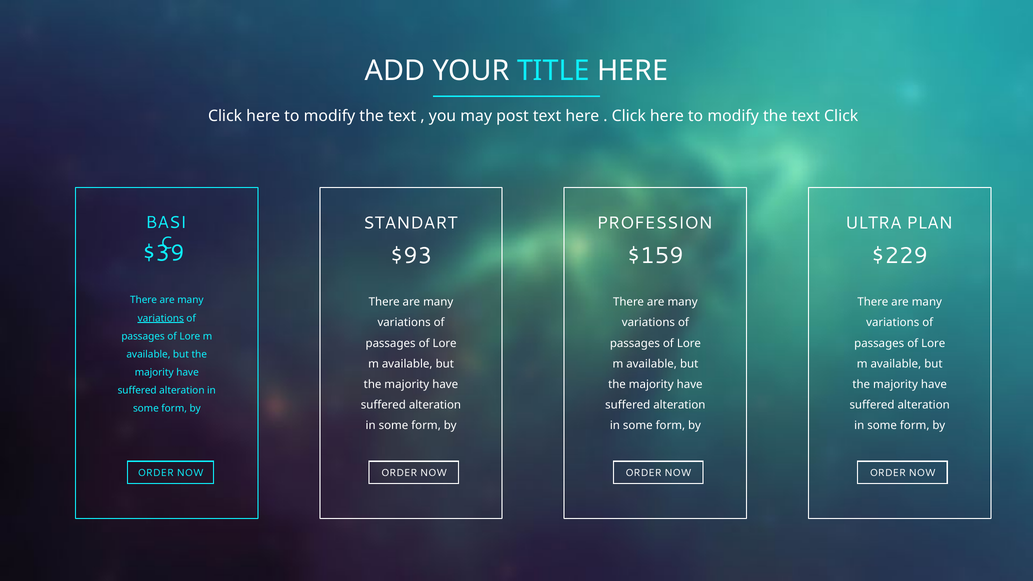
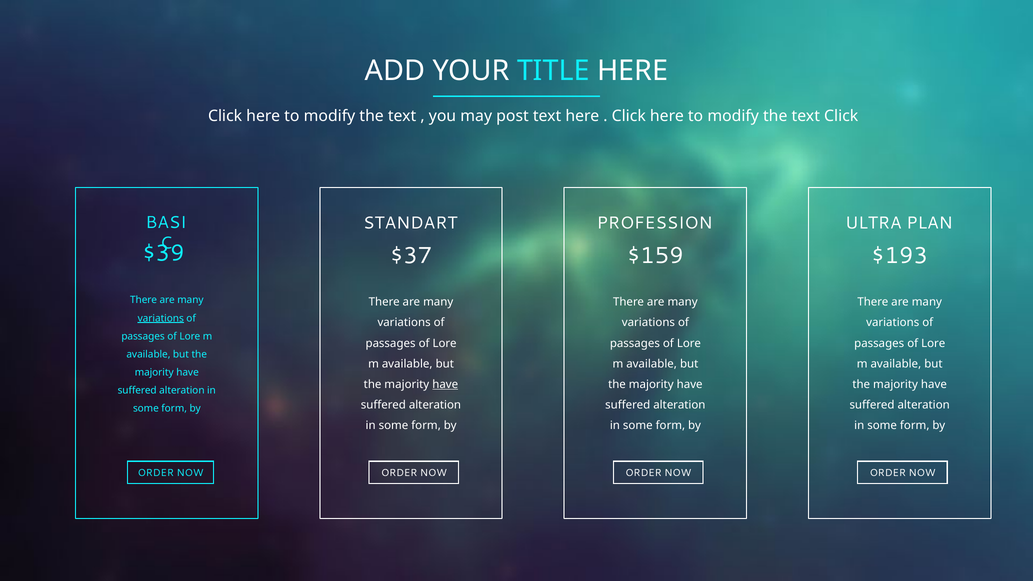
$93: $93 -> $37 (411, 256)
$229: $229 -> $193 (900, 256)
have underline: none -> present (445, 385)
